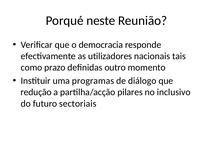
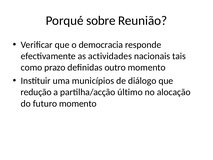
neste: neste -> sobre (101, 21)
utilizadores: utilizadores -> actividades (110, 56)
programas: programas -> municípios (93, 81)
pilares: pilares -> último (130, 92)
inclusivo: inclusivo -> alocação (174, 92)
futuro sectoriais: sectoriais -> momento (78, 103)
